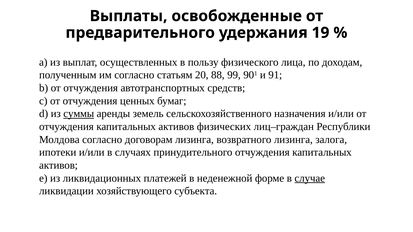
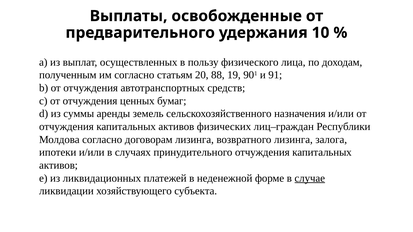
19: 19 -> 10 (321, 33)
99: 99 -> 19 (234, 75)
суммы underline: present -> none (79, 114)
